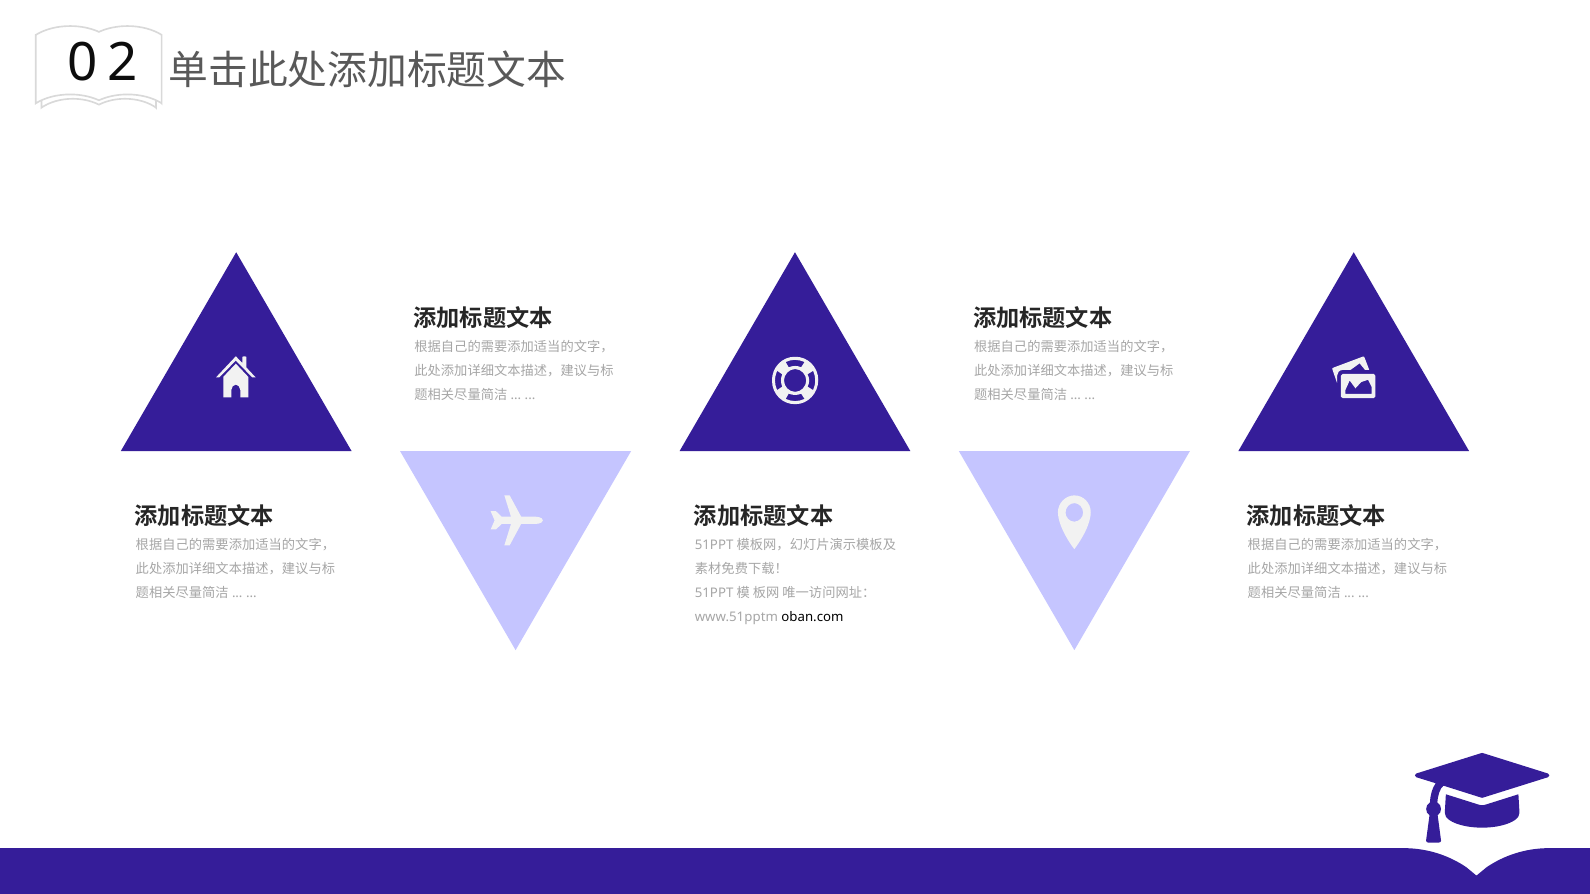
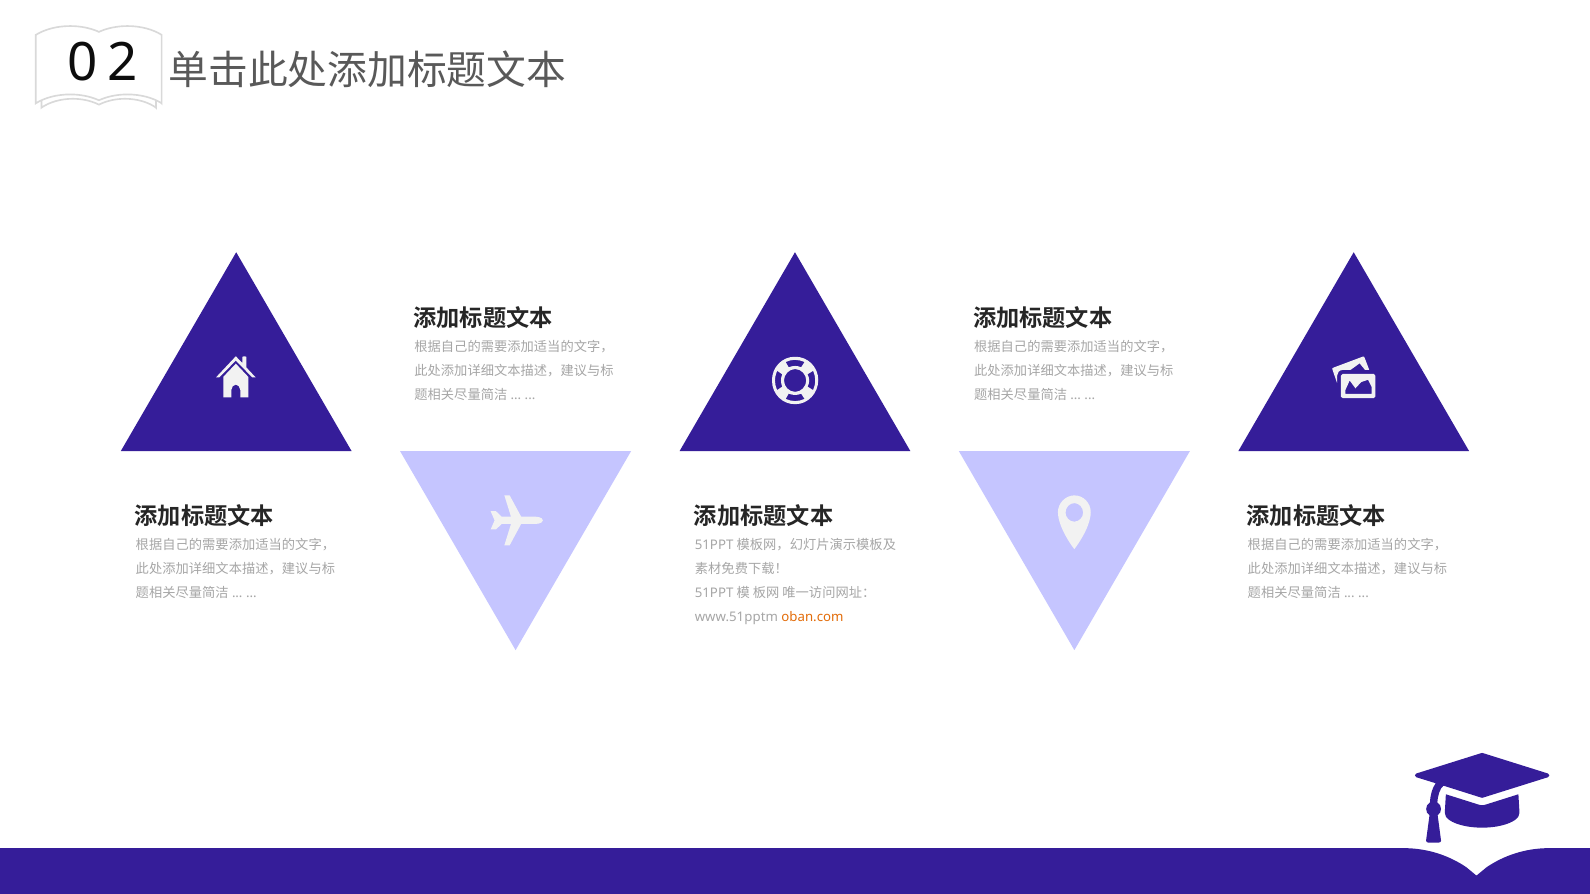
oban.com colour: black -> orange (812, 617)
